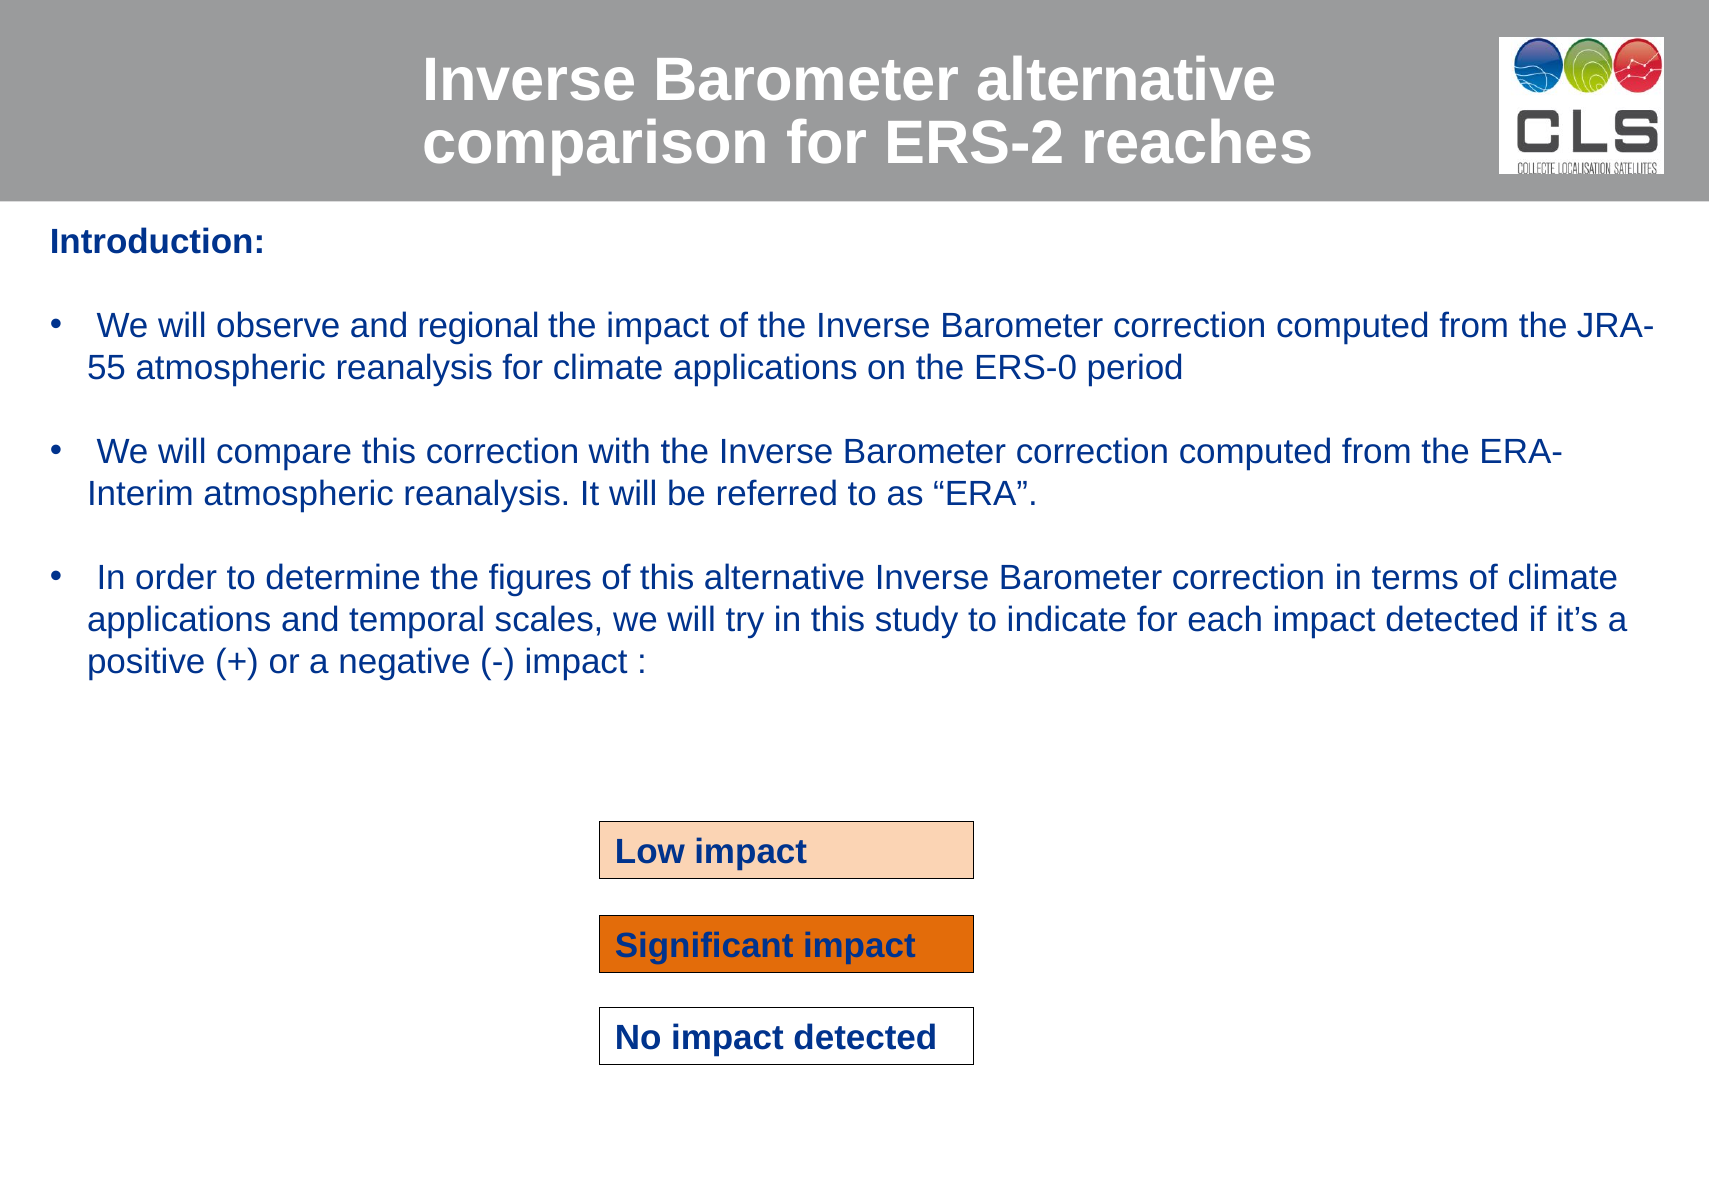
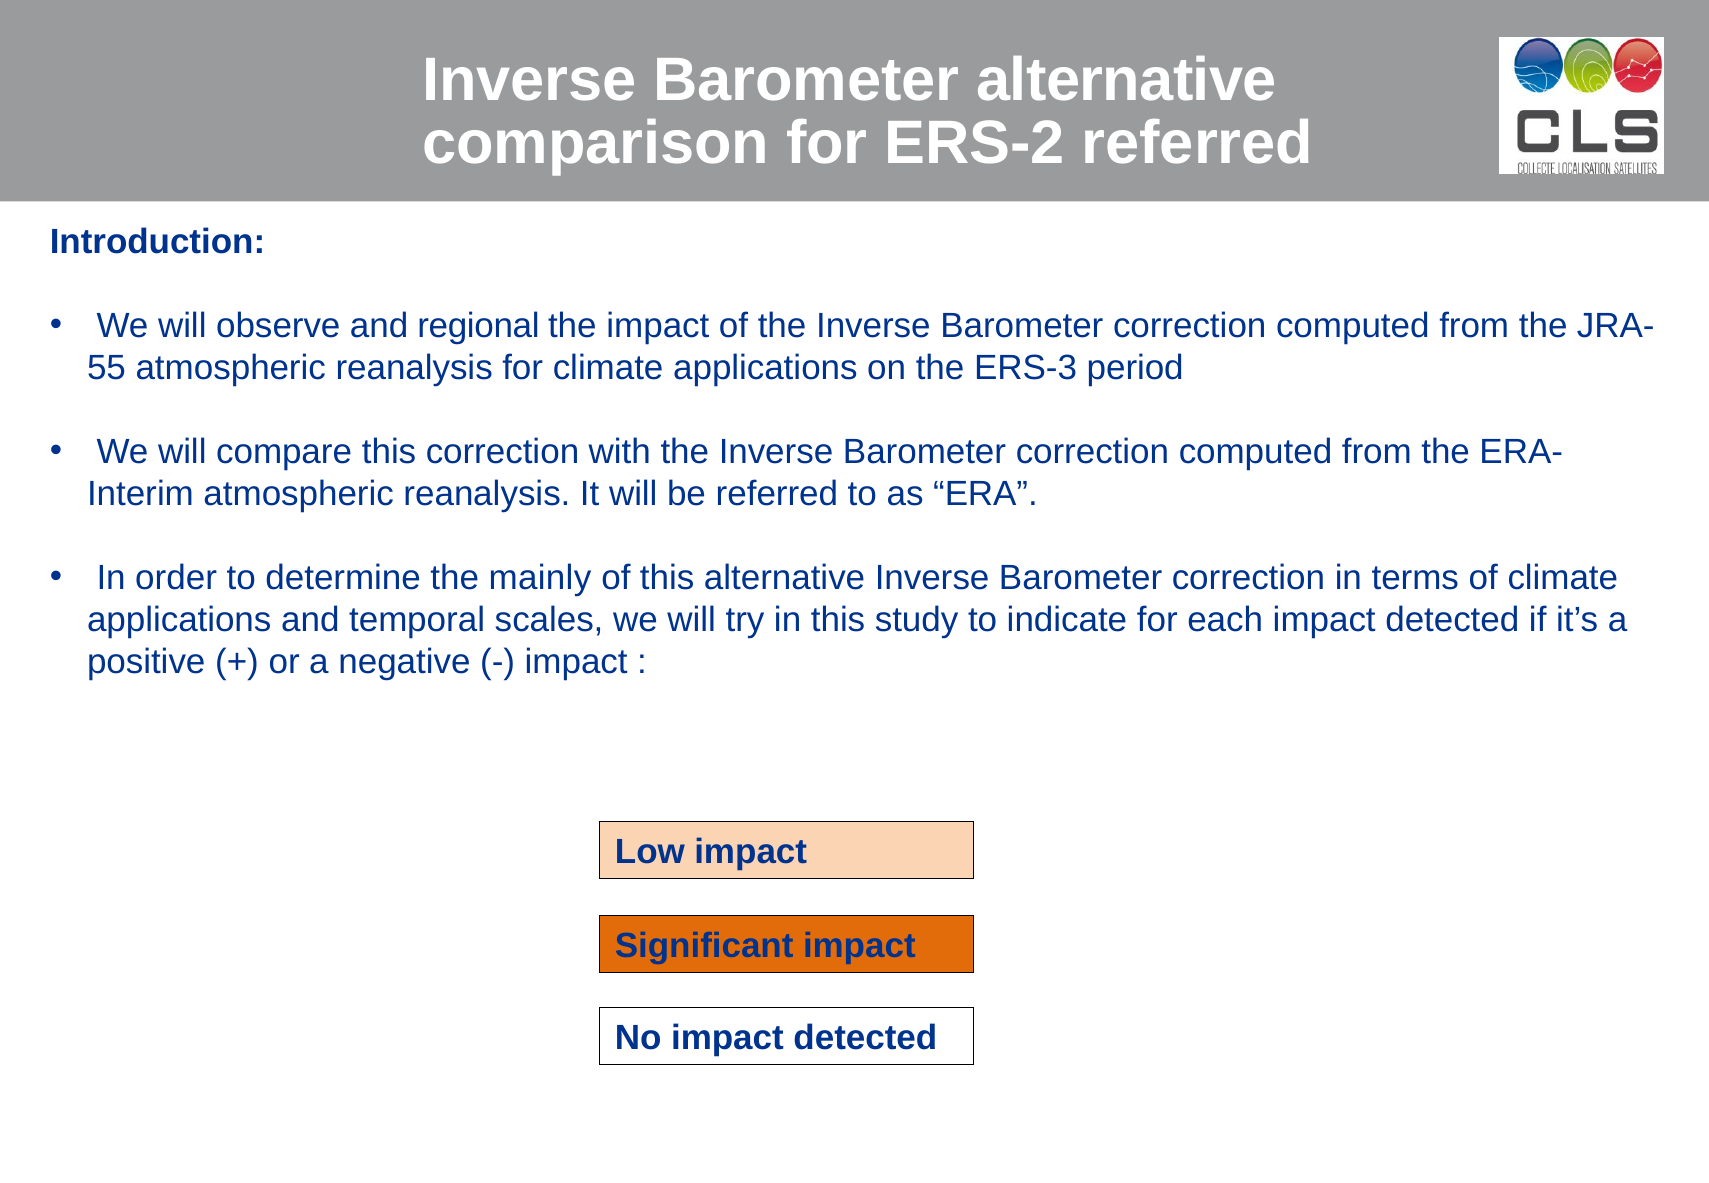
ERS-2 reaches: reaches -> referred (1197, 143)
ERS-0: ERS-0 -> ERS-3 (1026, 368)
figures: figures -> mainly (540, 578)
